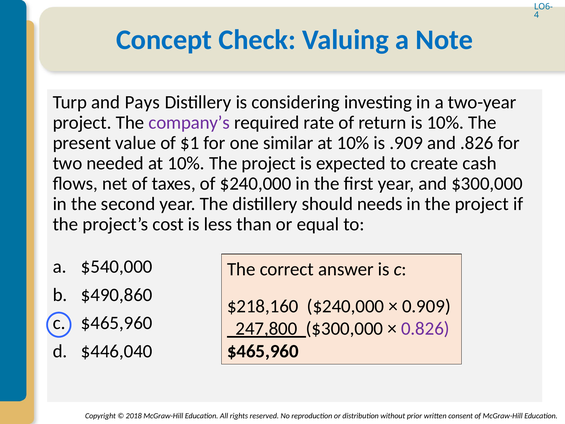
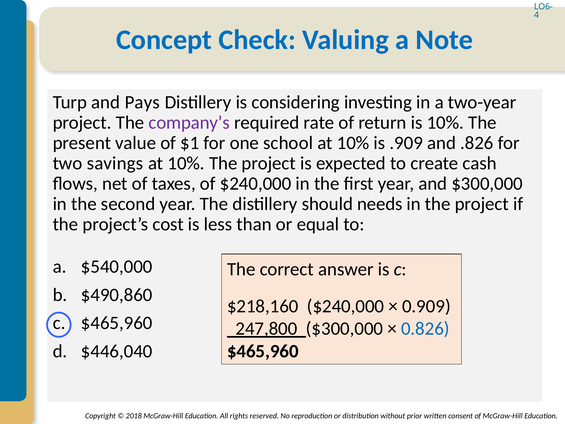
similar: similar -> school (288, 143)
needed: needed -> savings (115, 163)
0.826 colour: purple -> blue (425, 329)
